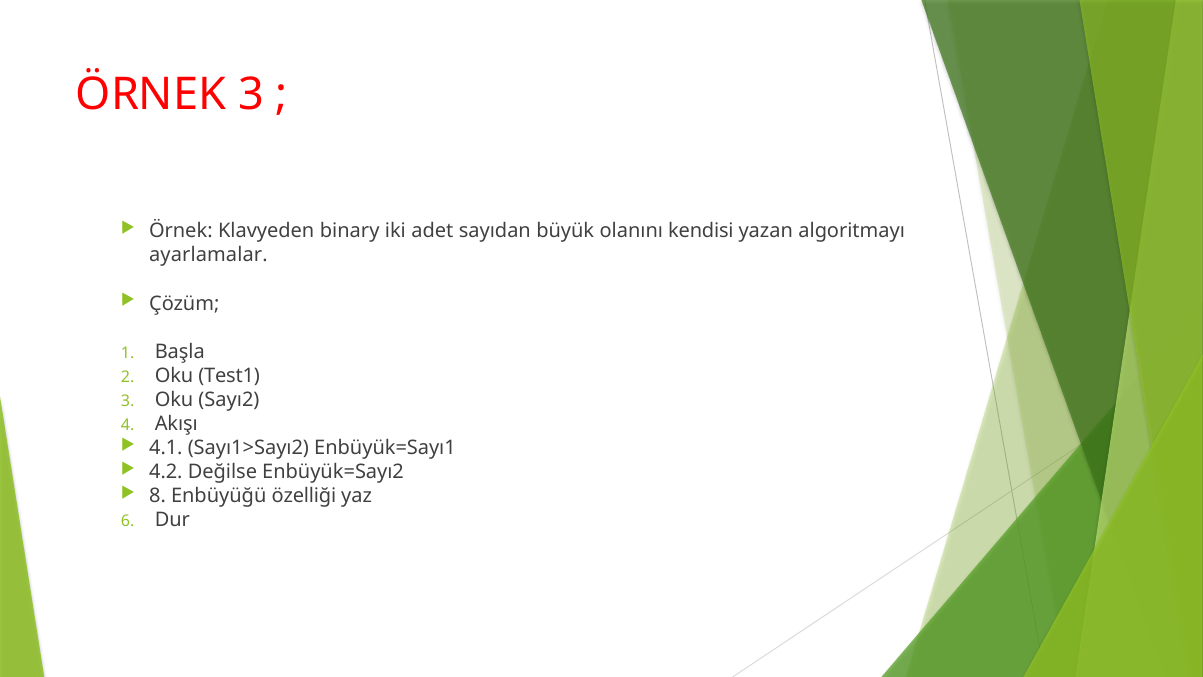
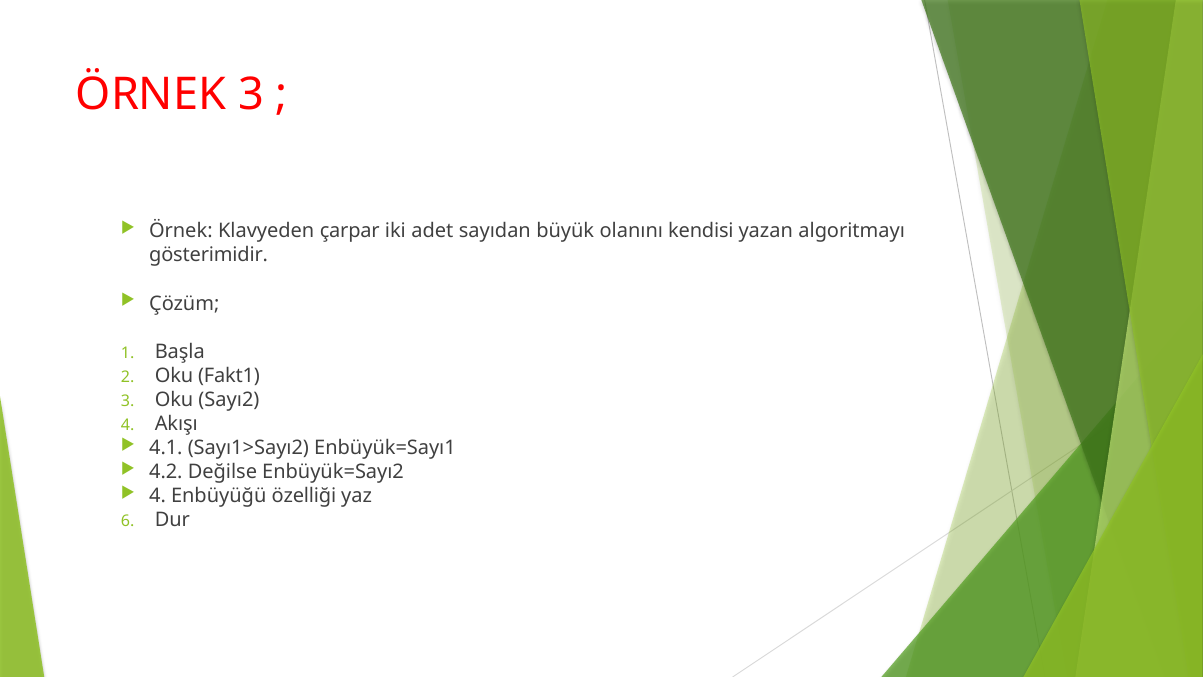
binary: binary -> çarpar (350, 231)
ayarlamalar: ayarlamalar -> gösterimidir (209, 255)
Test1: Test1 -> Fakt1 (229, 375)
8: 8 -> 4 (158, 496)
